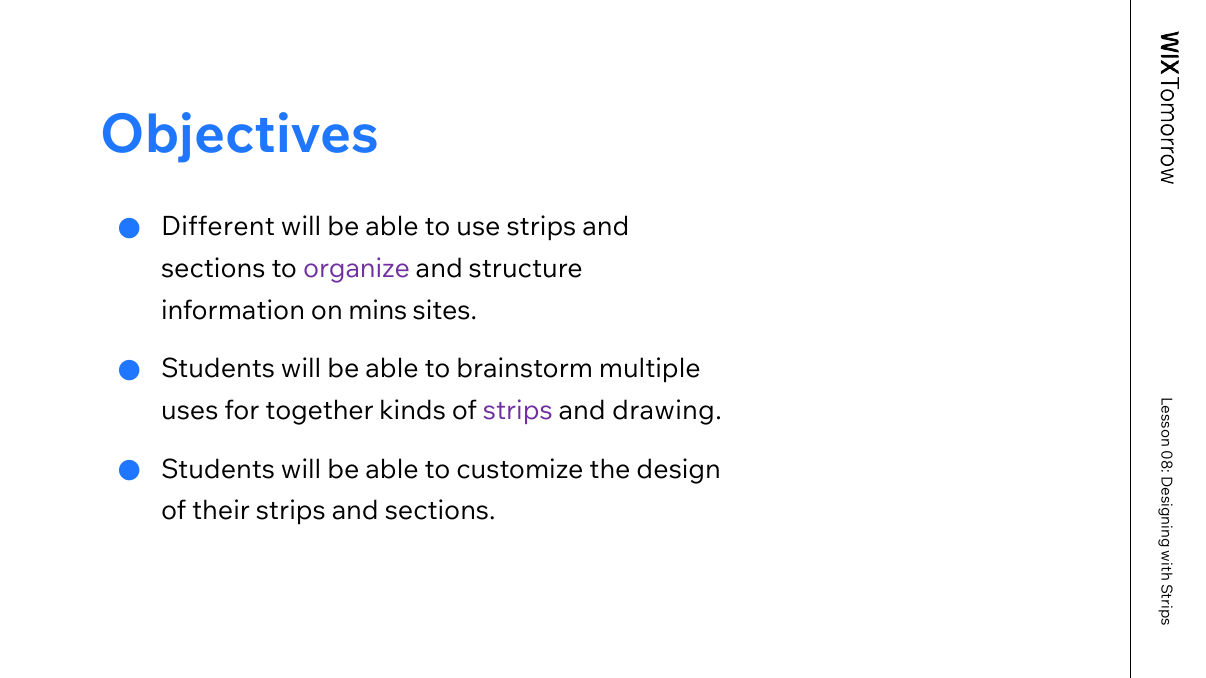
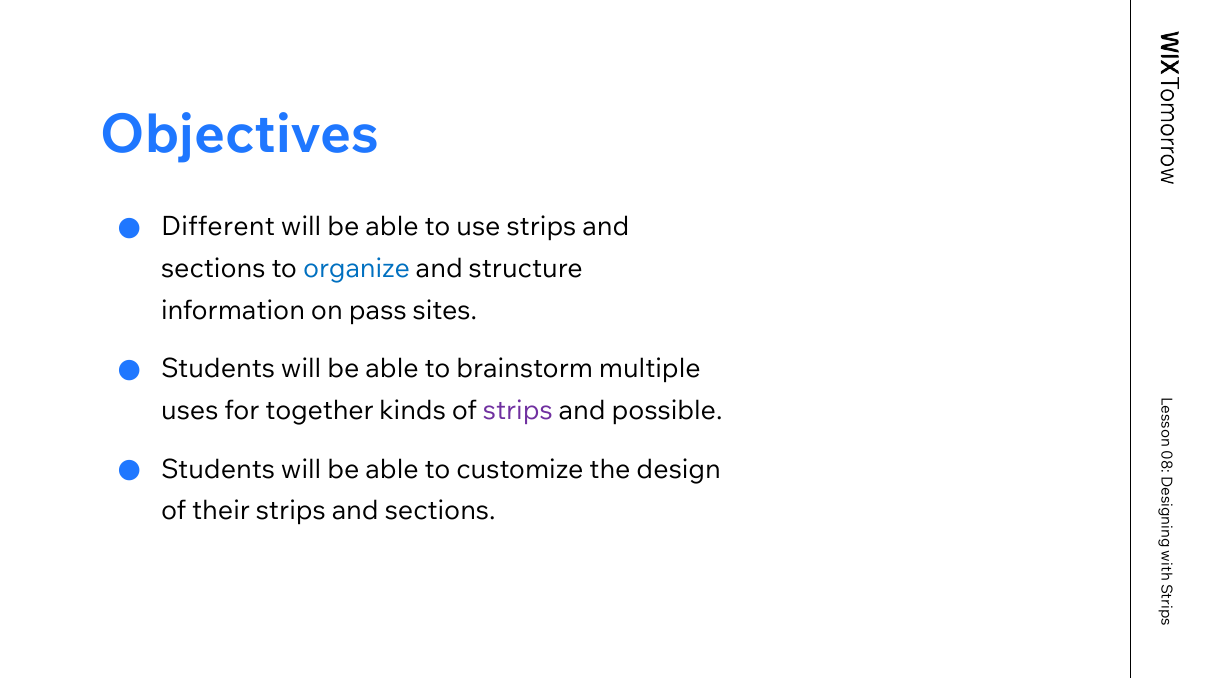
organize colour: purple -> blue (357, 269)
mins: mins -> pass (378, 311)
drawing: drawing -> possible (667, 411)
